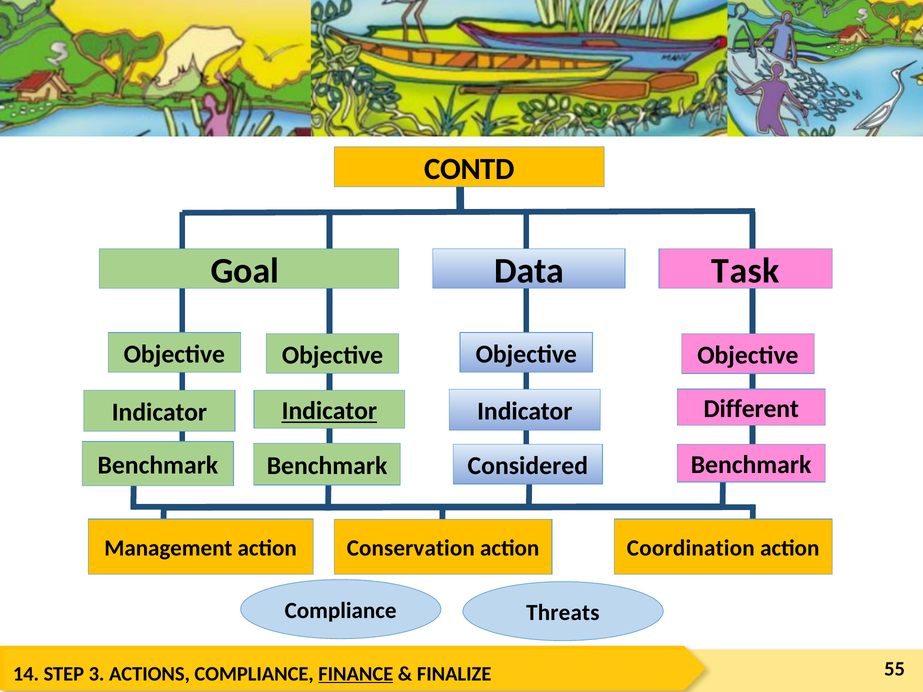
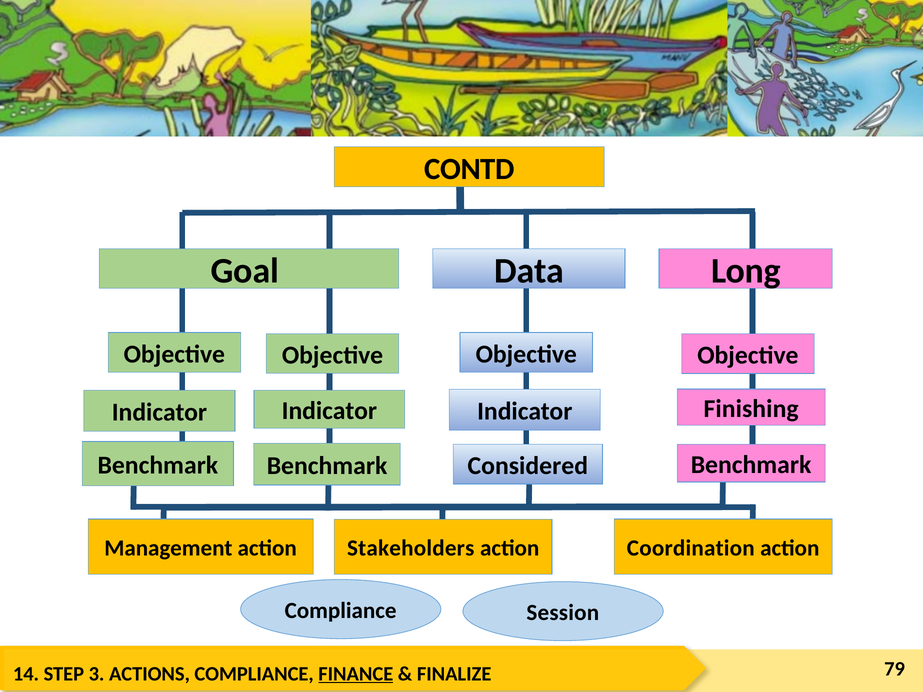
Task: Task -> Long (746, 271)
Indicator underline: present -> none (329, 411)
Different: Different -> Finishing (751, 409)
Conservation: Conservation -> Stakeholders (411, 549)
Threats: Threats -> Session (563, 613)
55: 55 -> 79 (895, 669)
